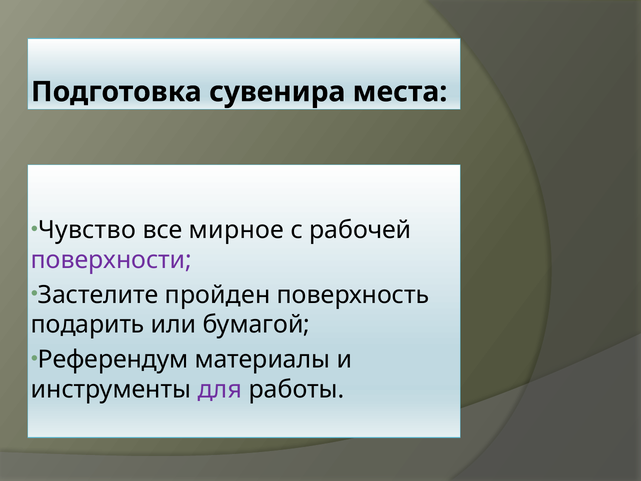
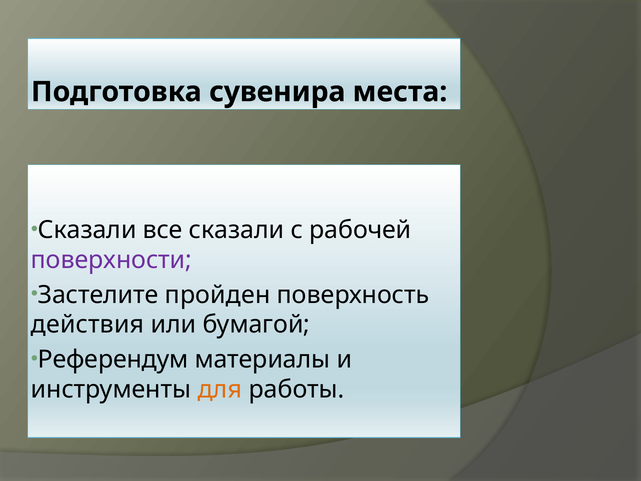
Чувство: Чувство -> Сказали (87, 230)
все мирное: мирное -> сказали (237, 230)
подарить: подарить -> действия (88, 324)
для colour: purple -> orange (220, 389)
